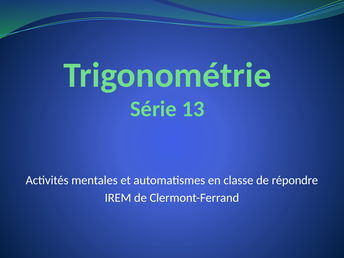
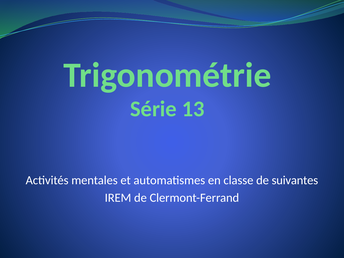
répondre: répondre -> suivantes (295, 180)
